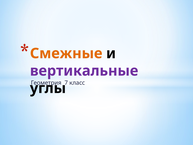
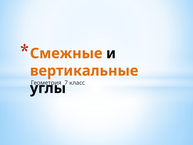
вертикальные colour: purple -> orange (84, 71)
